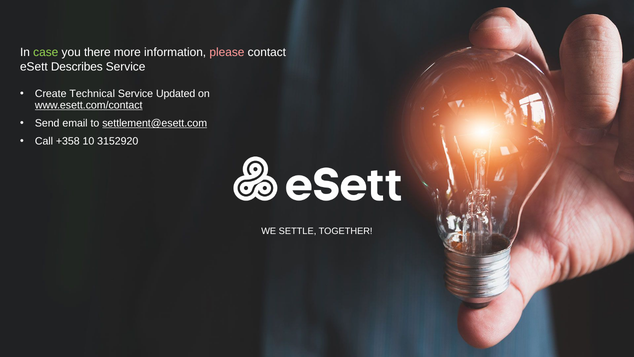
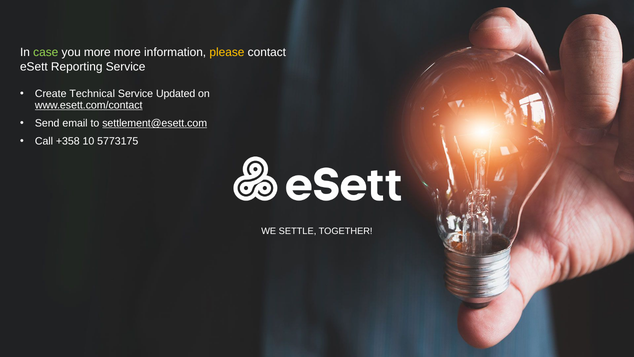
you there: there -> more (97, 52)
please colour: pink -> yellow (227, 52)
Describes: Describes -> Reporting (77, 67)
3152920: 3152920 -> 5773175 (118, 141)
